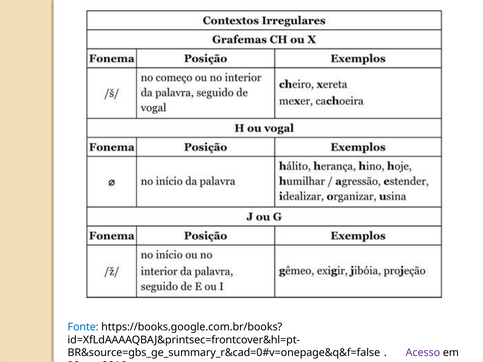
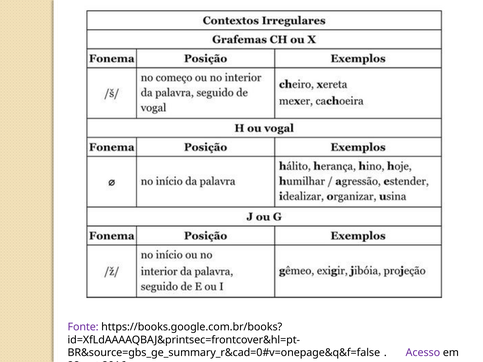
Fonte colour: blue -> purple (83, 327)
